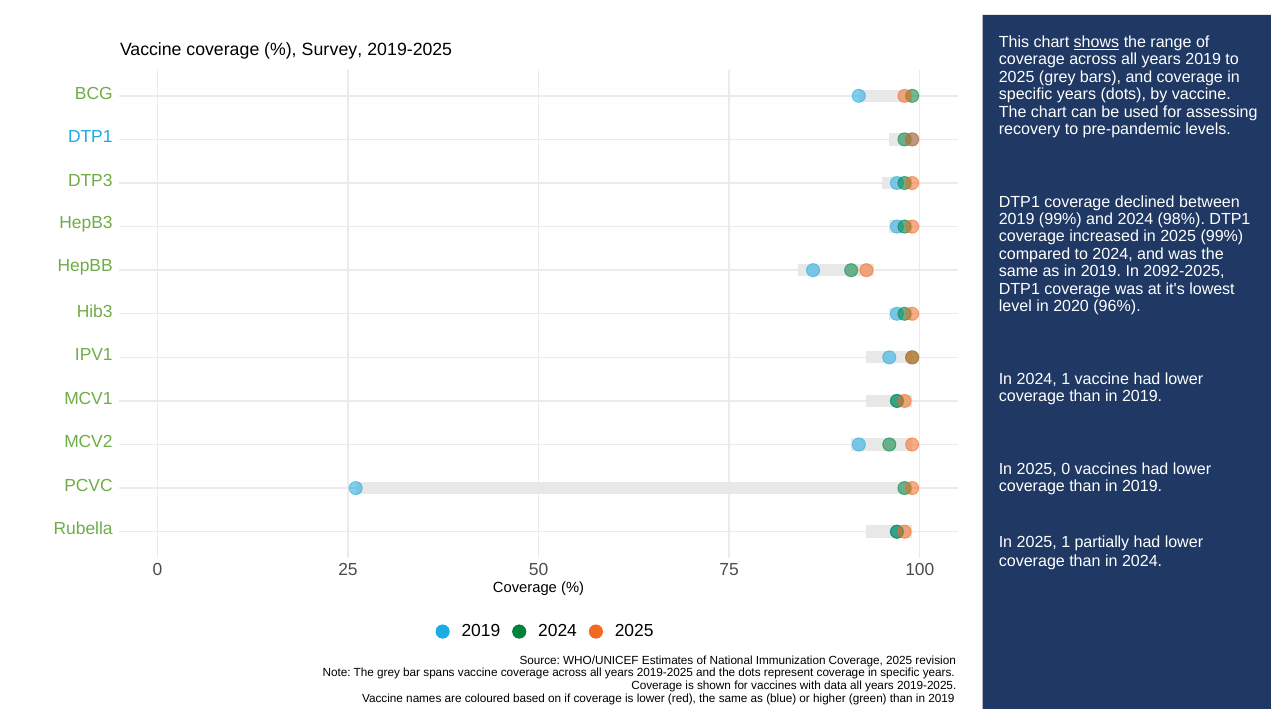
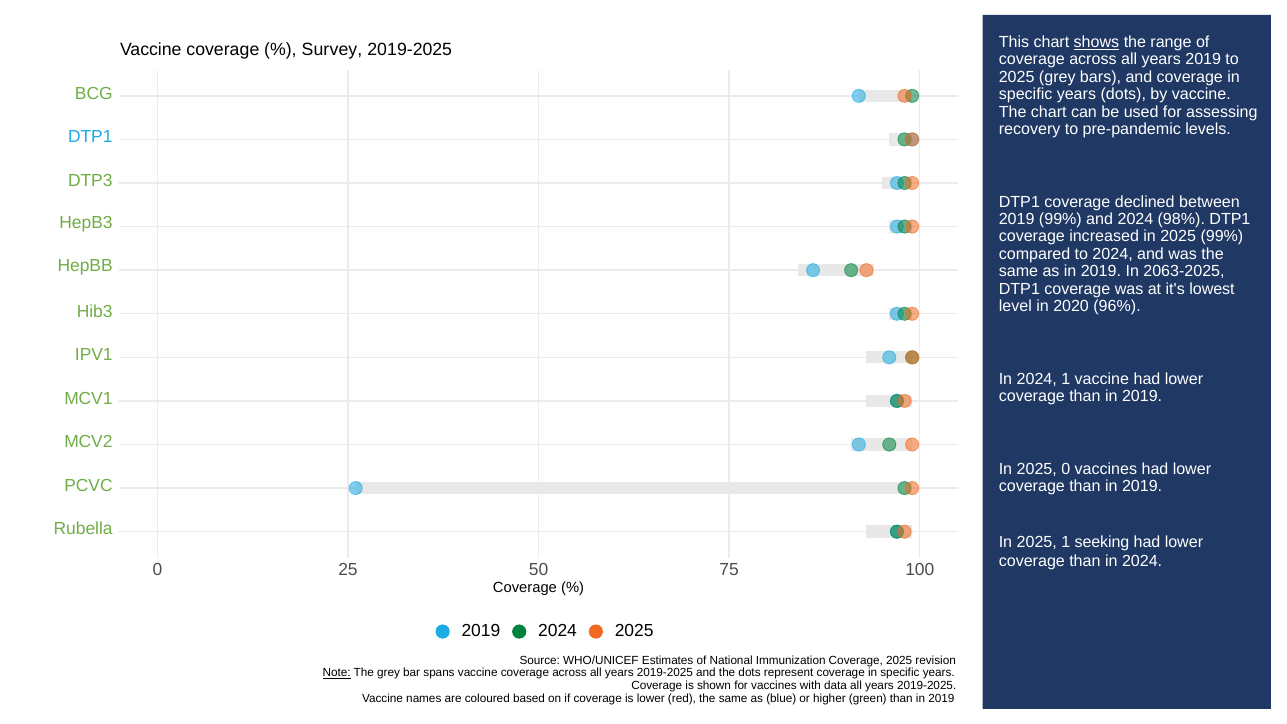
2092-2025: 2092-2025 -> 2063-2025 (1184, 271)
partially: partially -> seeking (1102, 542)
Note underline: none -> present (337, 673)
